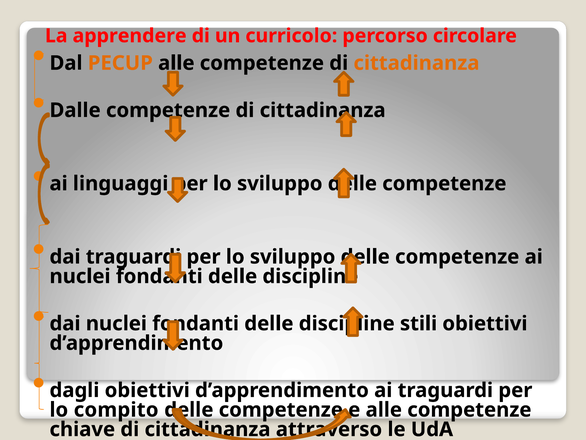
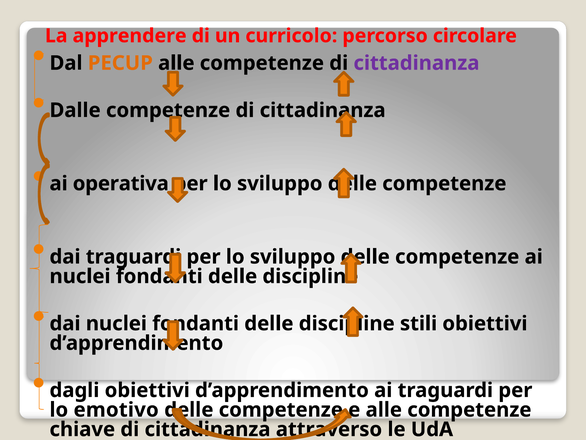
cittadinanza colour: orange -> purple (416, 63)
linguaggi: linguaggi -> operativa (121, 183)
compito: compito -> emotivo (116, 409)
